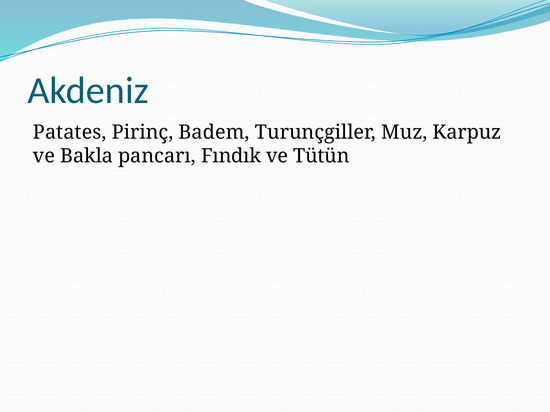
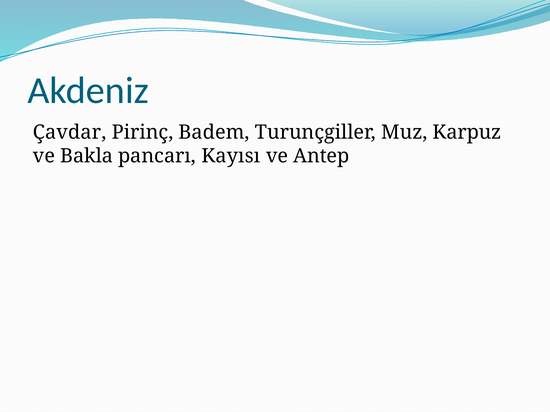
Patates: Patates -> Çavdar (70, 132)
Fındık: Fındık -> Kayısı (231, 156)
Tütün: Tütün -> Antep (321, 156)
